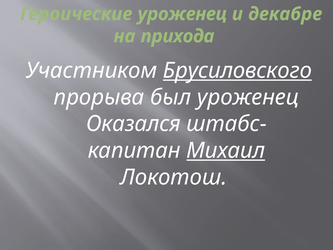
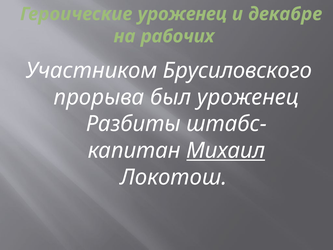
прихода: прихода -> рабочих (177, 36)
Брусиловского underline: present -> none (238, 70)
Оказался: Оказался -> Разбиты (133, 124)
